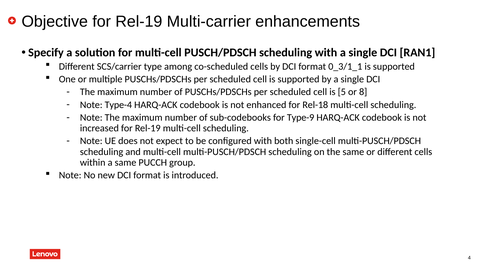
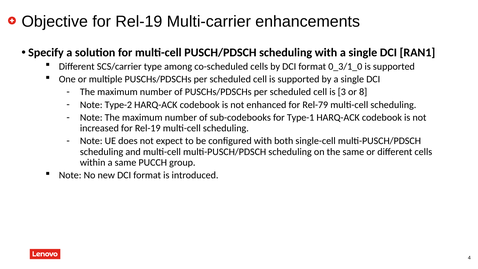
0_3/1_1: 0_3/1_1 -> 0_3/1_0 (345, 66)
5: 5 -> 3 (342, 92)
Type-4: Type-4 -> Type-2 (118, 105)
Rel-18: Rel-18 -> Rel-79 (315, 105)
Type-9: Type-9 -> Type-1 (301, 117)
